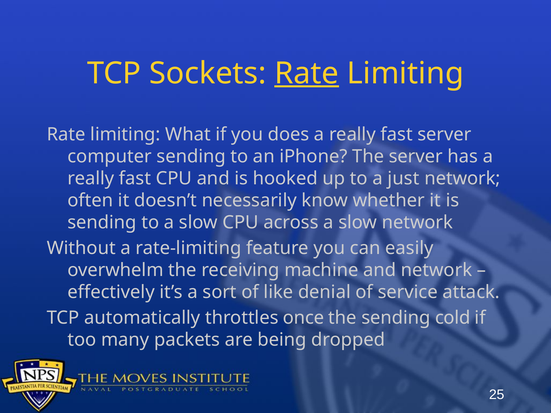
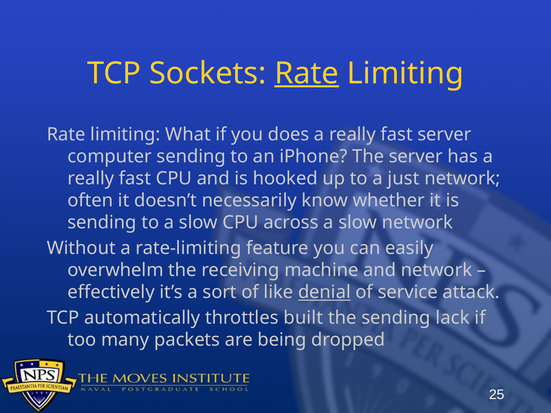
denial underline: none -> present (324, 292)
once: once -> built (303, 318)
cold: cold -> lack (453, 318)
